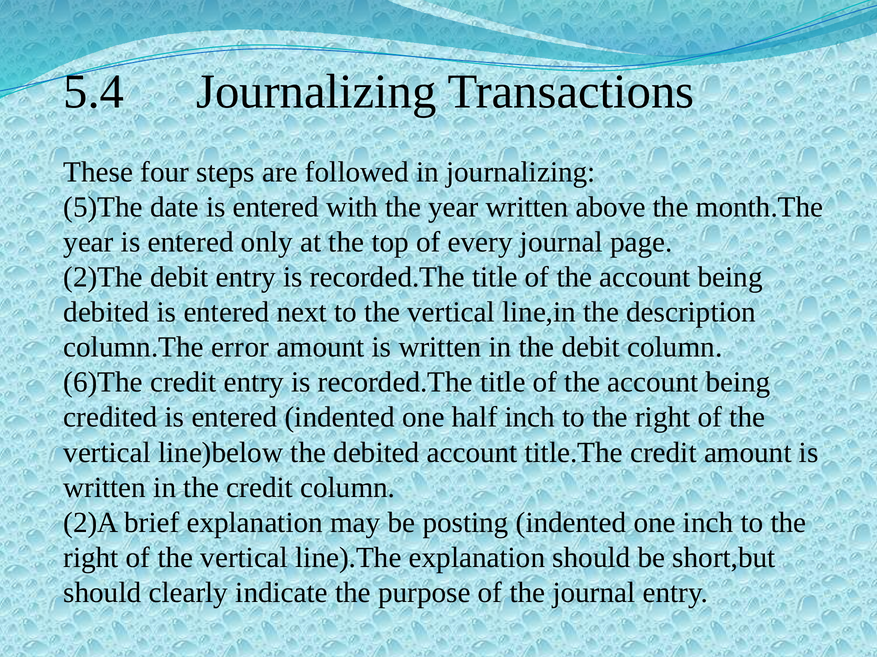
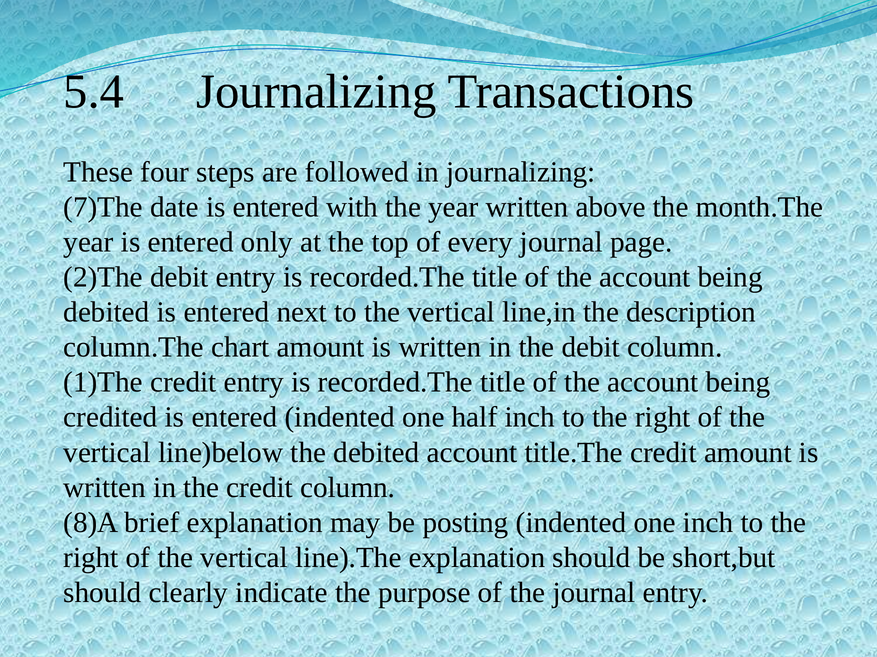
5)The: 5)The -> 7)The (103, 207)
error: error -> chart (240, 348)
6)The: 6)The -> 1)The (103, 383)
2)A: 2)A -> 8)A (91, 523)
